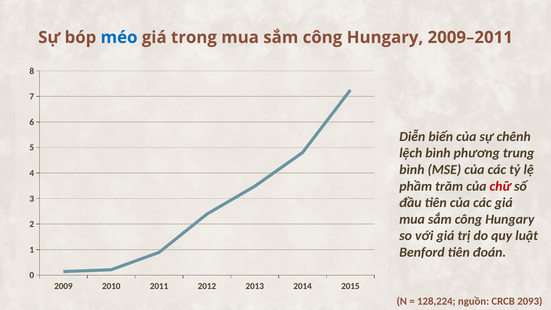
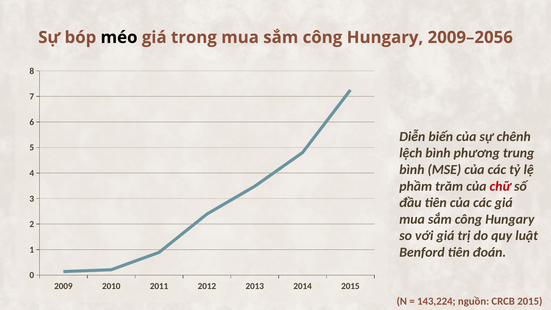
méo colour: blue -> black (119, 37)
2009–2011: 2009–2011 -> 2009–2056 (470, 37)
128,224: 128,224 -> 143,224 (436, 301)
CRCB 2093: 2093 -> 2015 (530, 301)
